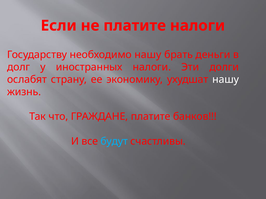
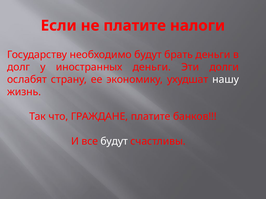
необходимо нашу: нашу -> будут (148, 55)
иностранных налоги: налоги -> деньги (152, 67)
будут colour: light blue -> white (114, 142)
